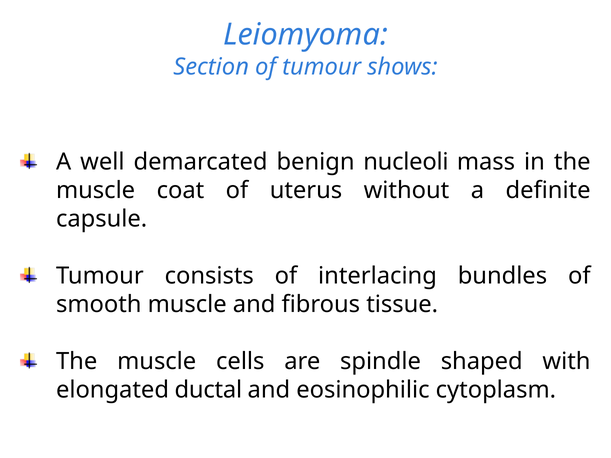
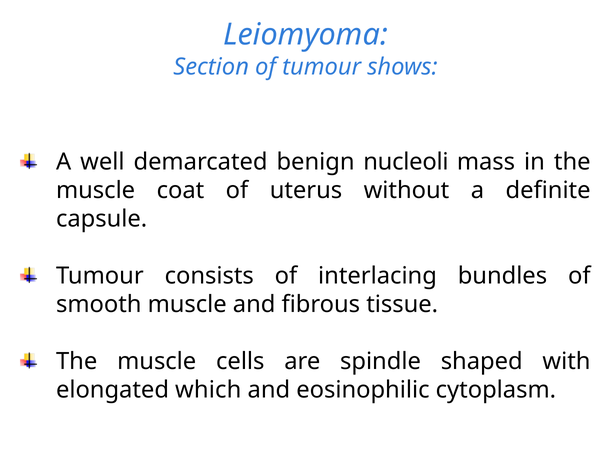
ductal: ductal -> which (208, 390)
